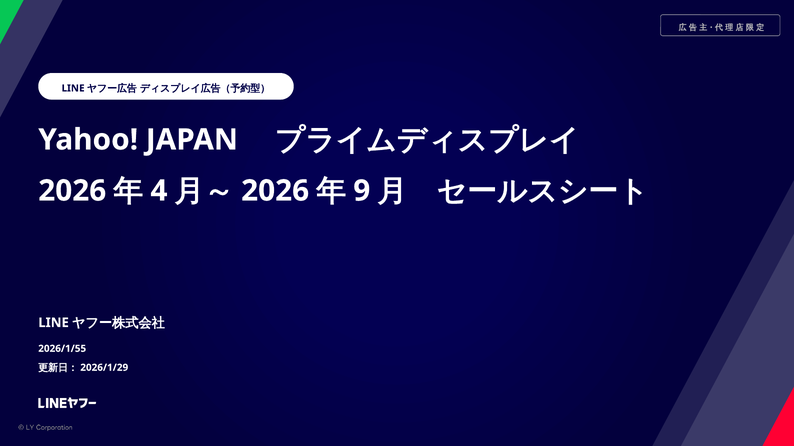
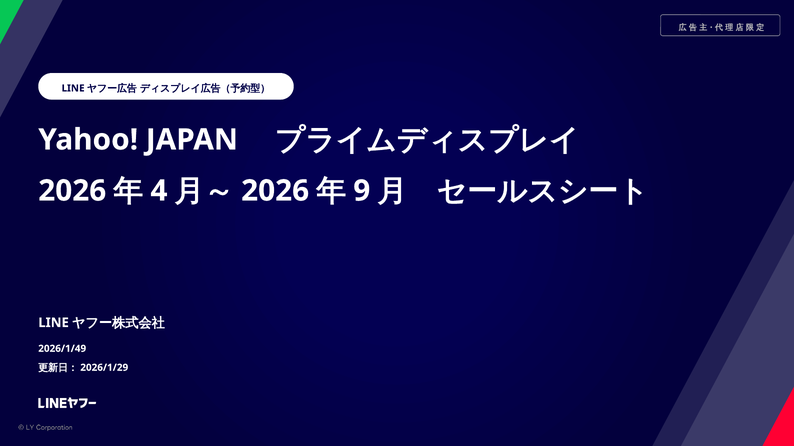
2026/1/55: 2026/1/55 -> 2026/1/49 (62, 349)
